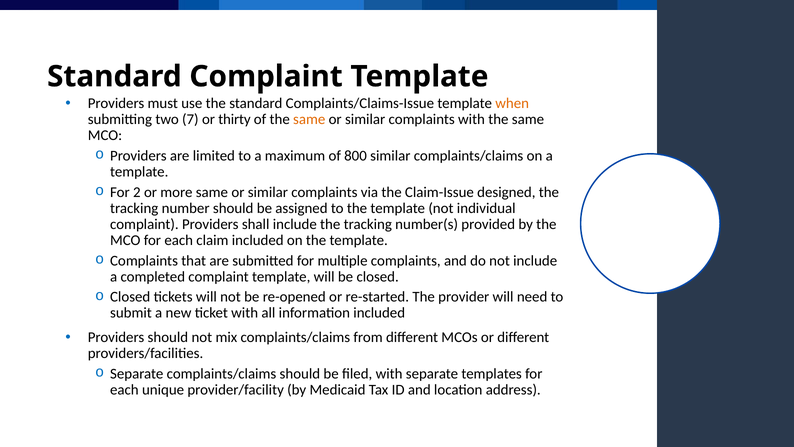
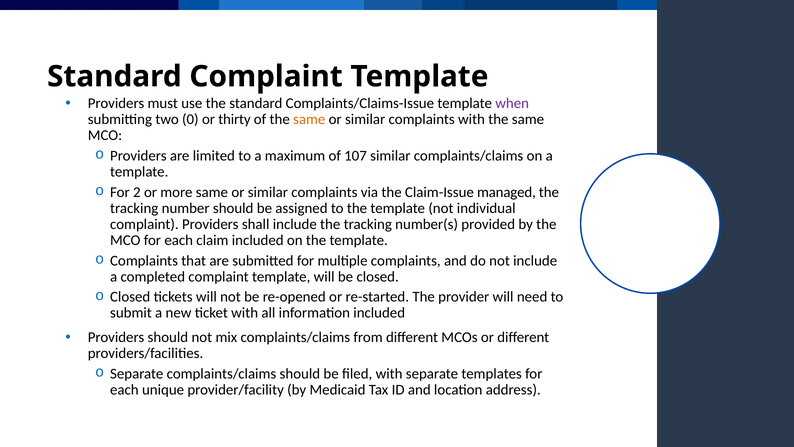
when colour: orange -> purple (512, 103)
7: 7 -> 0 (190, 119)
800: 800 -> 107 (356, 156)
designed: designed -> managed (506, 192)
